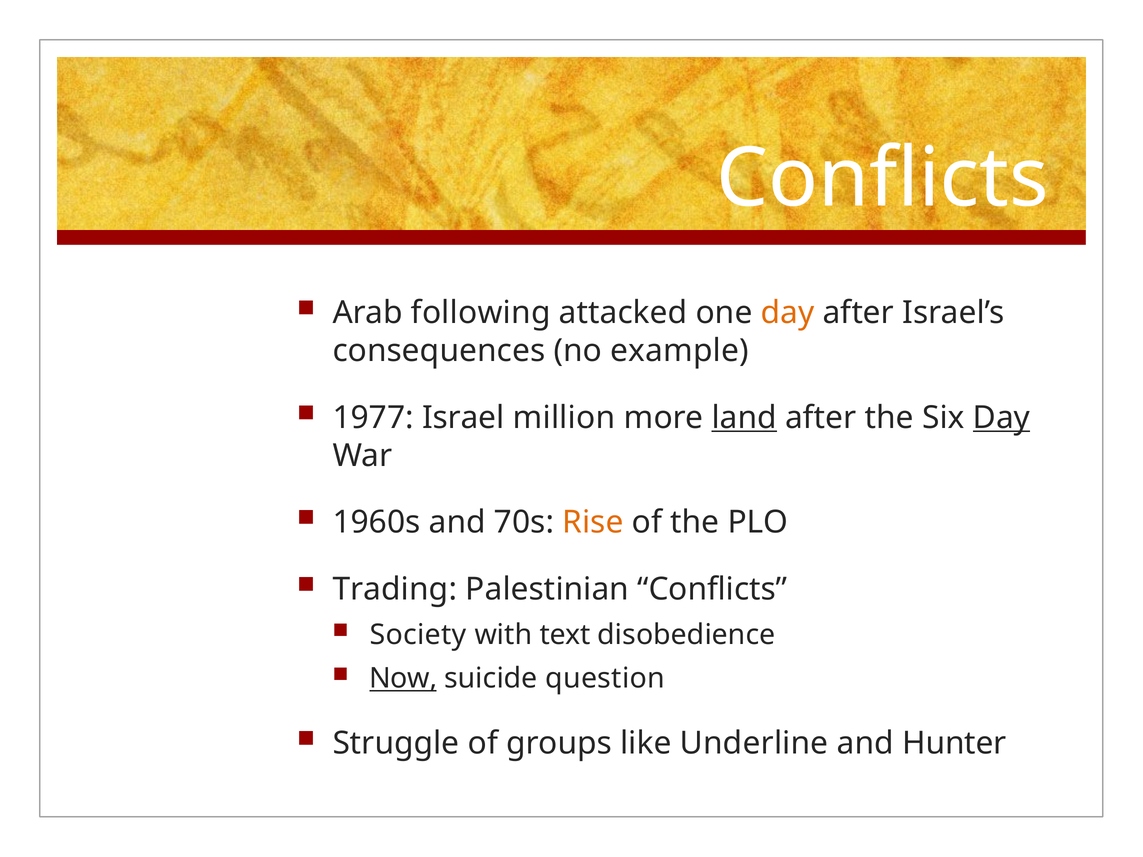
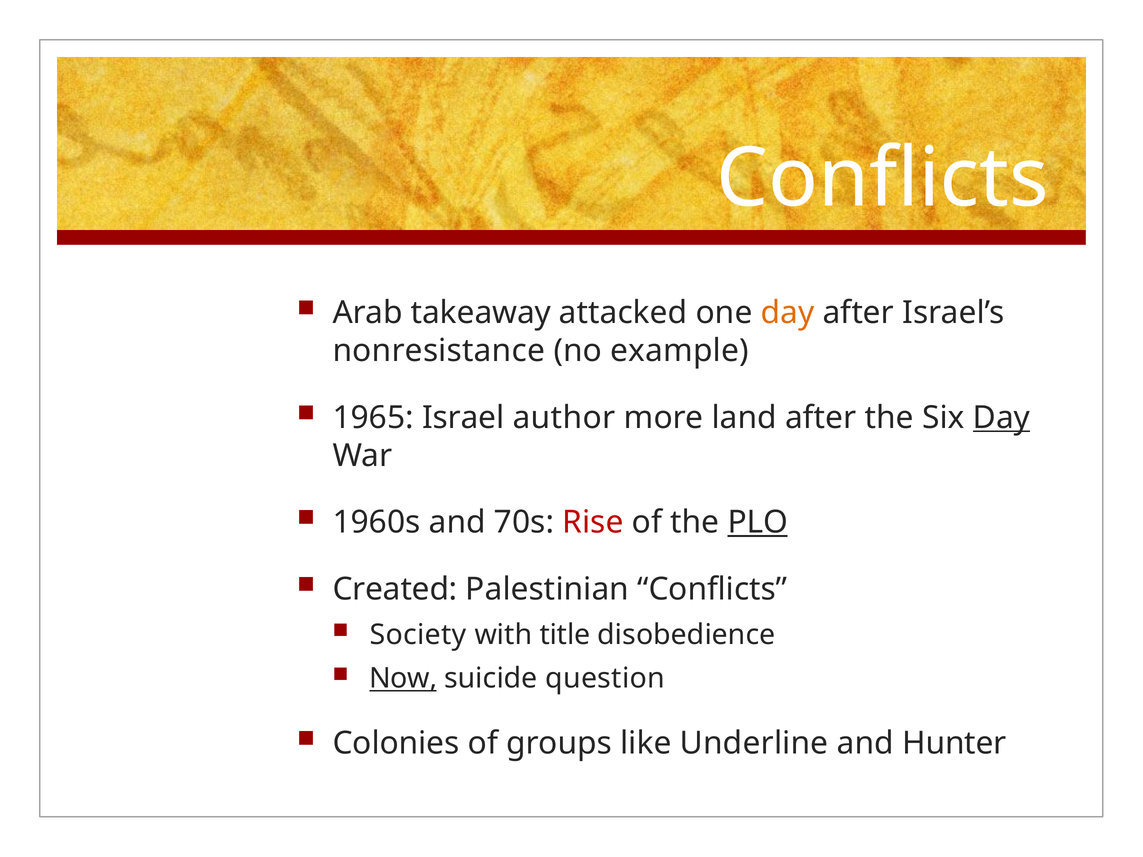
following: following -> takeaway (481, 313)
consequences: consequences -> nonresistance (439, 351)
1977: 1977 -> 1965 (373, 418)
million: million -> author (564, 418)
land underline: present -> none (744, 418)
Rise colour: orange -> red (593, 523)
PLO underline: none -> present (758, 523)
Trading: Trading -> Created (395, 589)
text: text -> title (565, 635)
Struggle: Struggle -> Colonies (396, 744)
